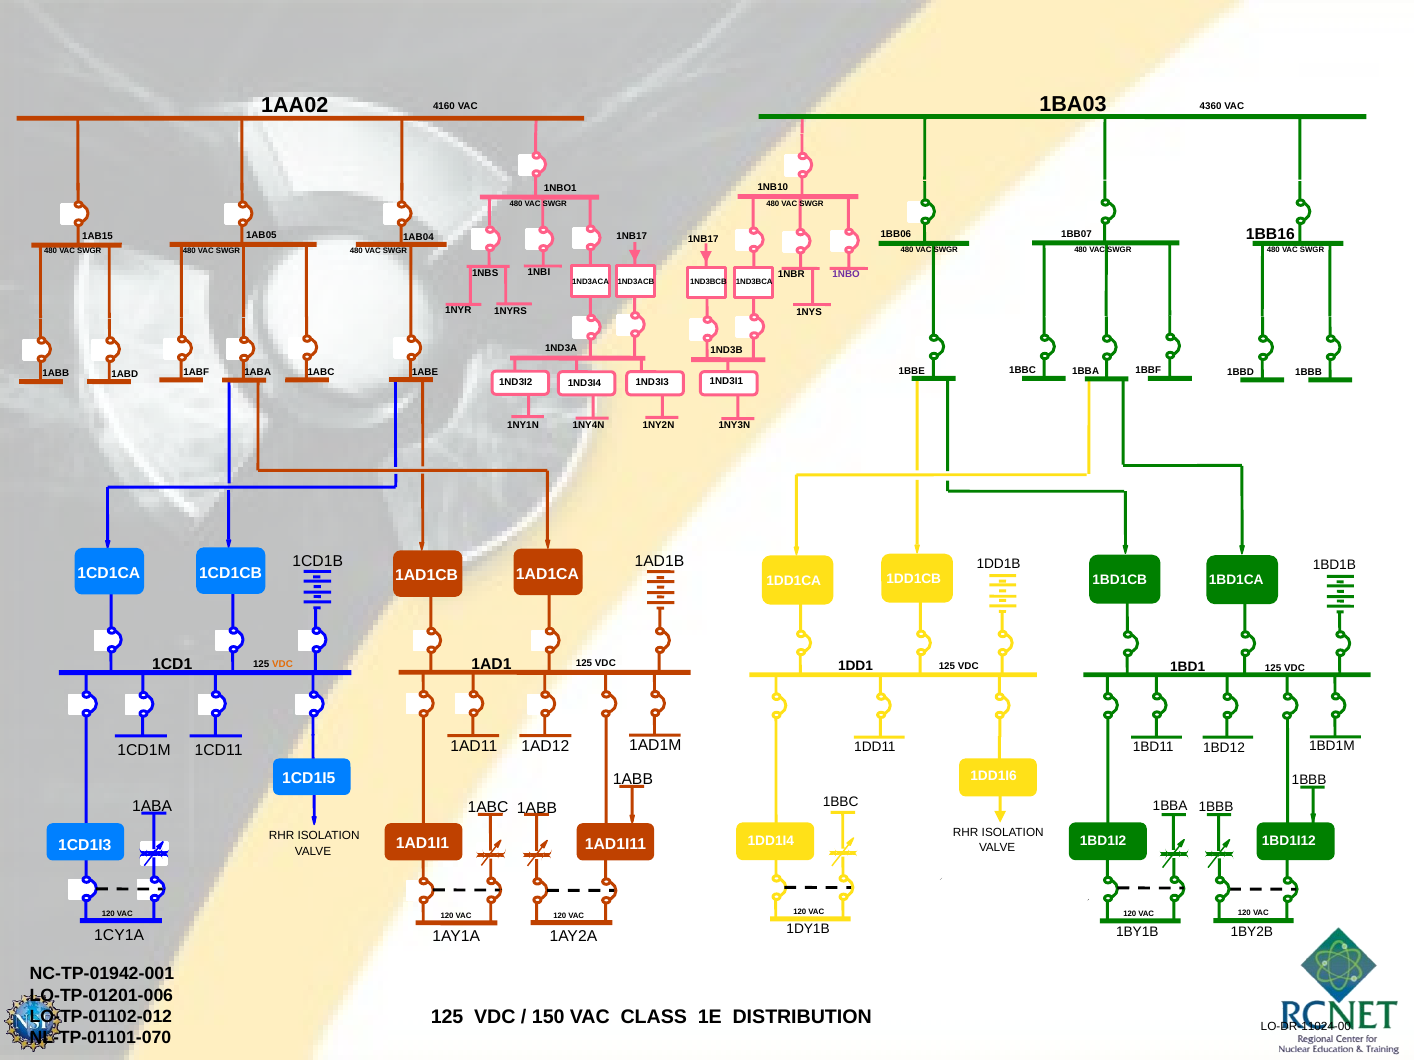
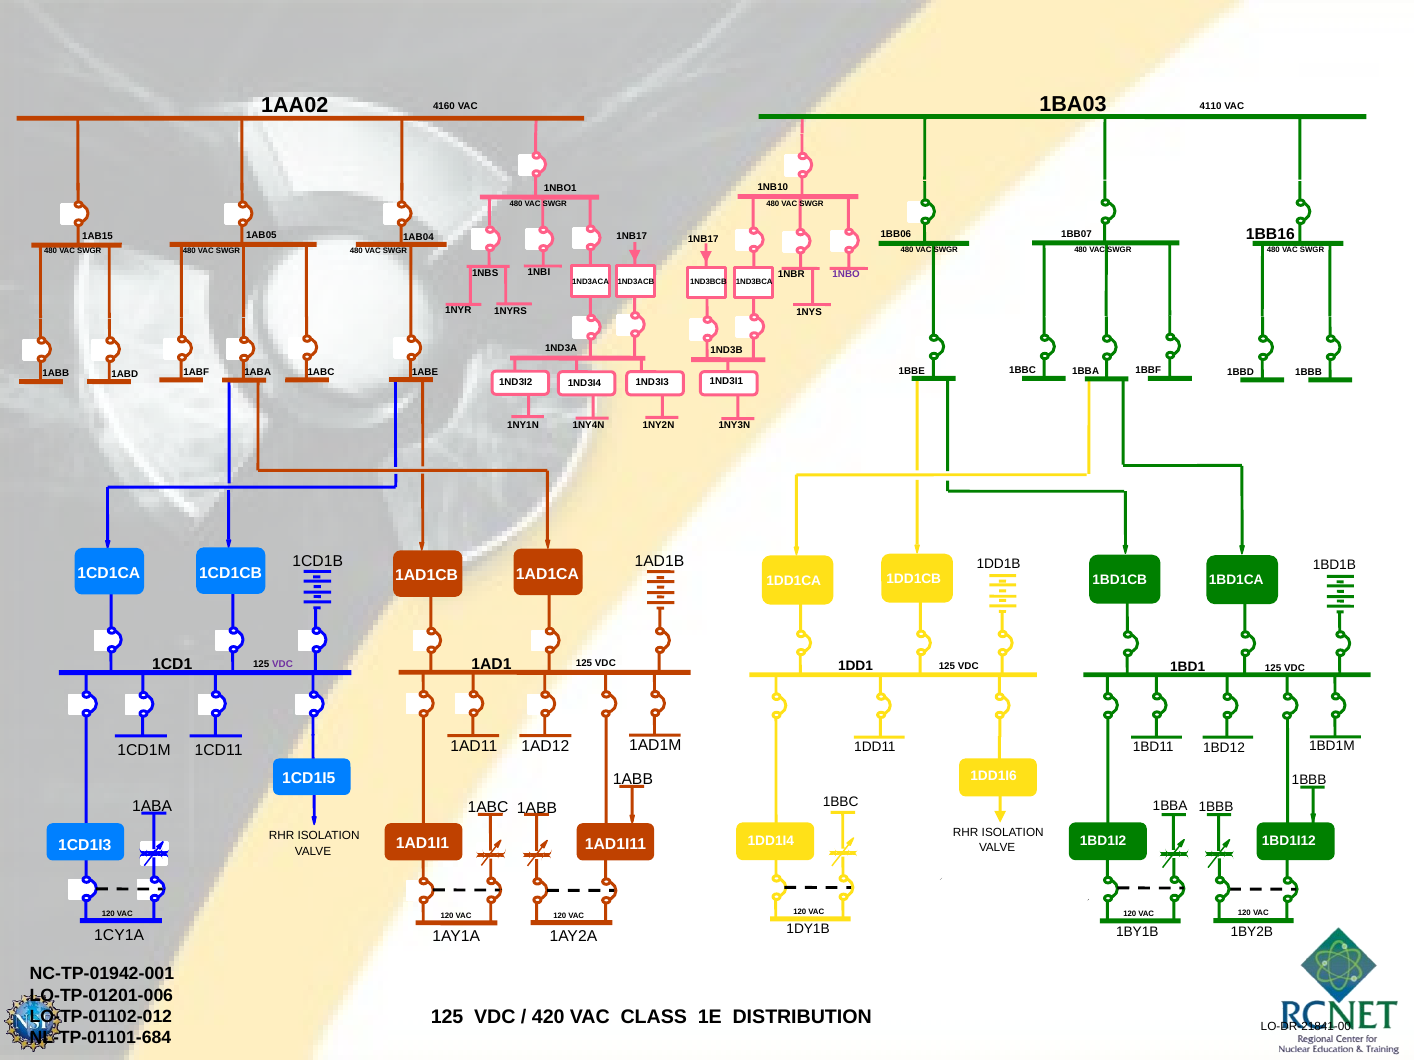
4360: 4360 -> 4110 (1211, 106)
VDC colour: orange -> purple (283, 664)
150: 150 -> 420 (548, 1018)
LO-DR-11024-00: LO-DR-11024-00 -> LO-DR-21841-00 (1306, 1027)
NL-TP-01101-070: NL-TP-01101-070 -> NL-TP-01101-684 (100, 1038)
